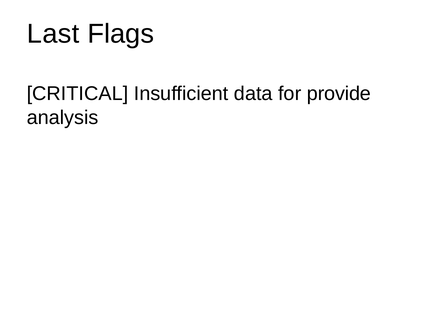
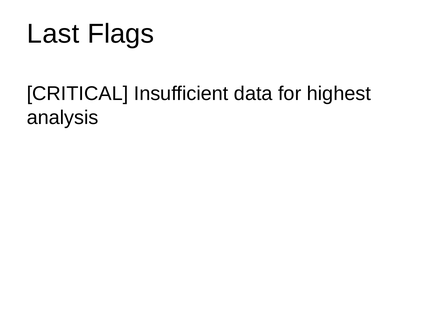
provide: provide -> highest (339, 94)
